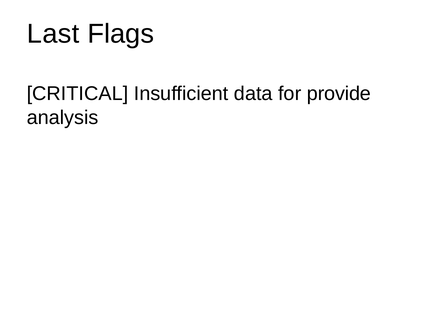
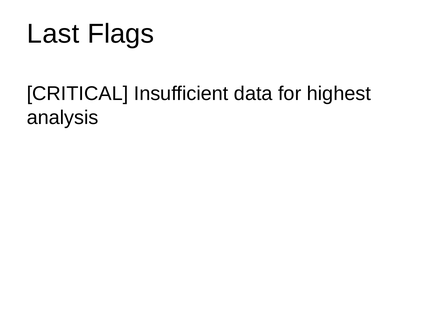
provide: provide -> highest (339, 94)
